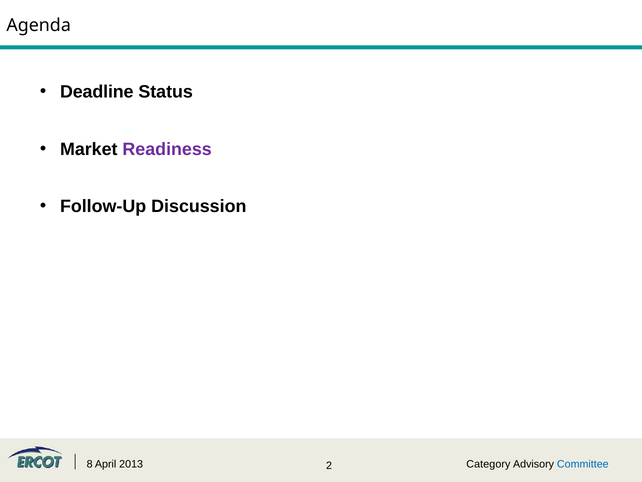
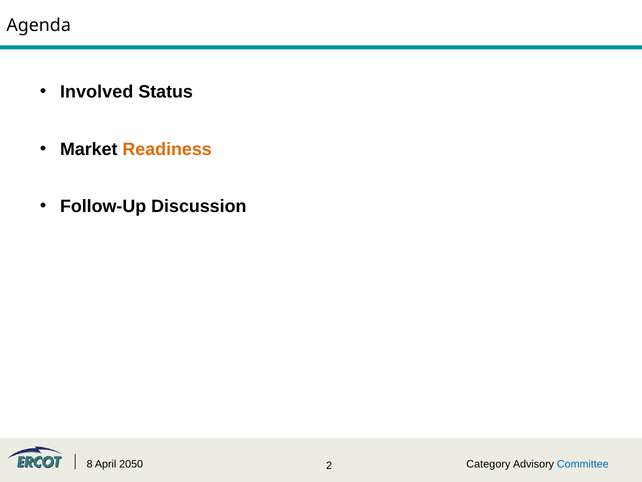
Deadline: Deadline -> Involved (97, 92)
Readiness colour: purple -> orange (167, 149)
2013: 2013 -> 2050 (131, 464)
